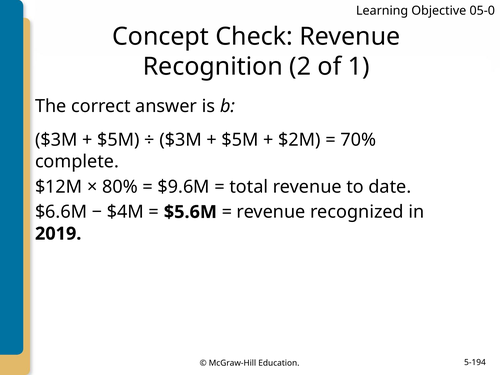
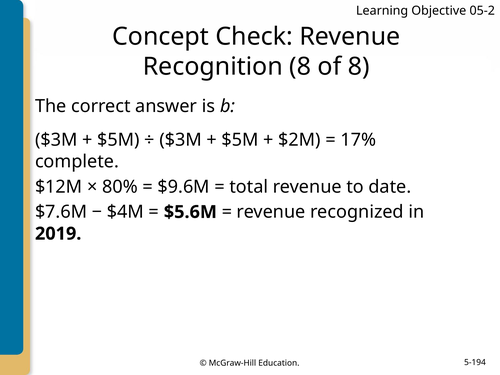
05-0: 05-0 -> 05-2 (482, 11)
Recognition 2: 2 -> 8 (300, 67)
of 1: 1 -> 8 (359, 67)
70%: 70% -> 17% (358, 140)
$6.6M: $6.6M -> $7.6M (61, 212)
